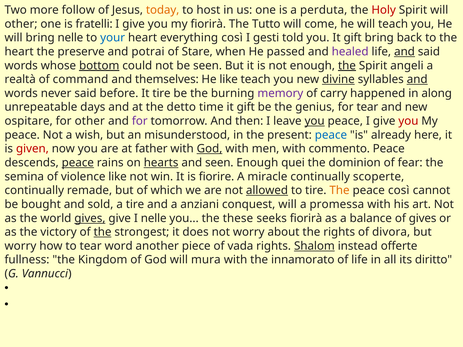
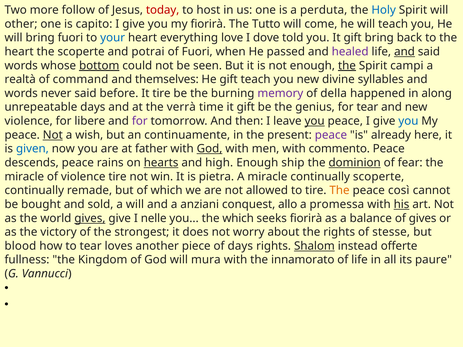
today colour: orange -> red (163, 10)
Holy colour: red -> blue (384, 10)
fratelli: fratelli -> capito (94, 24)
bring nelle: nelle -> fuori (70, 38)
everything così: così -> love (232, 38)
gesti: gesti -> dove (266, 38)
the preserve: preserve -> scoperte (81, 52)
of Stare: Stare -> Fuori (197, 52)
angeli: angeli -> campi (407, 66)
He like: like -> gift (229, 79)
divine underline: present -> none (338, 79)
and underline: present -> none (417, 79)
carry: carry -> della (334, 93)
detto: detto -> verrà (181, 107)
ospitare: ospitare -> violence (29, 121)
for other: other -> libere (90, 121)
you colour: red -> blue (408, 121)
Not underline: none -> present (53, 135)
misunderstood: misunderstood -> continuamente (187, 135)
peace colour: blue -> purple (331, 135)
given colour: red -> blue (32, 149)
peace underline: present -> none (78, 163)
and seen: seen -> high (219, 163)
quei: quei -> ship (293, 163)
dominion underline: none -> present (355, 163)
semina: semina -> miracle (24, 177)
violence like: like -> tire (118, 177)
fiorire: fiorire -> pietra (216, 177)
allowed underline: present -> none (267, 191)
a tire: tire -> will (135, 204)
conquest will: will -> allo (288, 204)
his underline: none -> present (402, 204)
the these: these -> which (238, 218)
the underline: present -> none (103, 232)
divora: divora -> stesse (391, 232)
worry: worry -> blood (20, 246)
word: word -> loves (119, 246)
of vada: vada -> days (240, 246)
diritto: diritto -> paure (433, 260)
